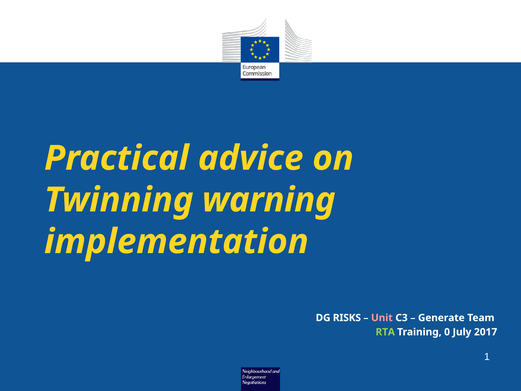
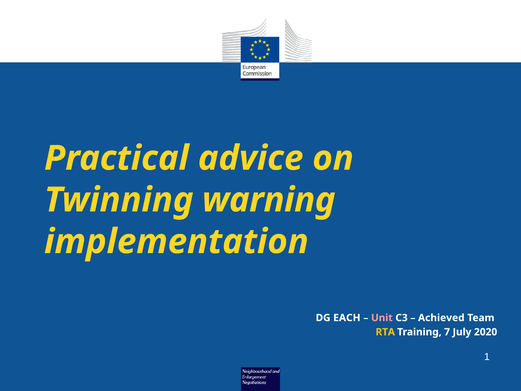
RISKS: RISKS -> EACH (347, 318)
Generate: Generate -> Achieved (441, 318)
RTA colour: light green -> yellow (385, 332)
0: 0 -> 7 (447, 332)
2017: 2017 -> 2020 (486, 332)
